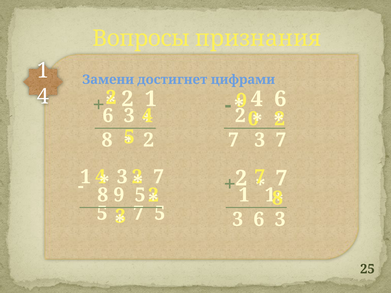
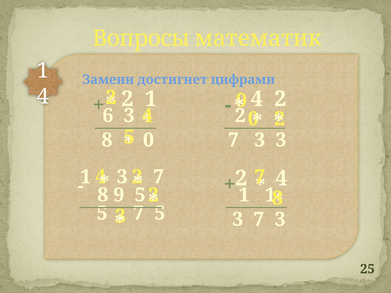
признания: признания -> математик (258, 38)
6: 6 -> 2 (280, 99)
8 2: 2 -> 0 (148, 140)
7 3 7: 7 -> 3 (281, 140)
7: 7 -> 4 (281, 178)
6: 6 -> 7 (259, 220)
